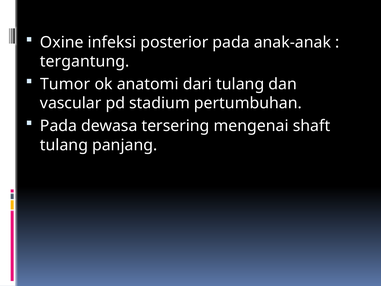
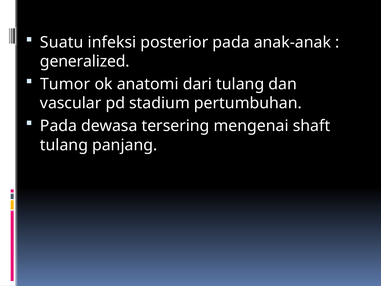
Oxine: Oxine -> Suatu (62, 42)
tergantung: tergantung -> generalized (85, 61)
